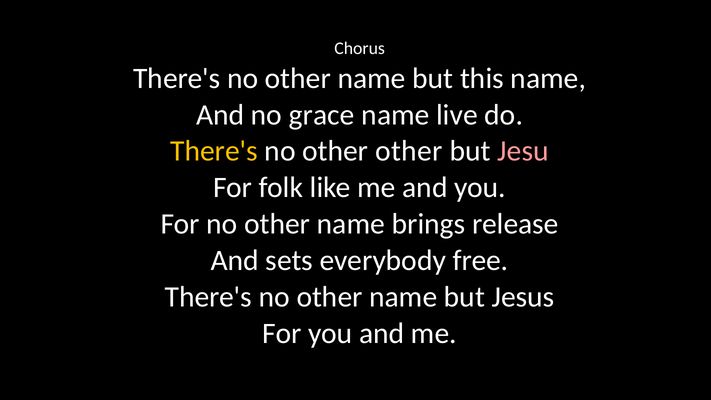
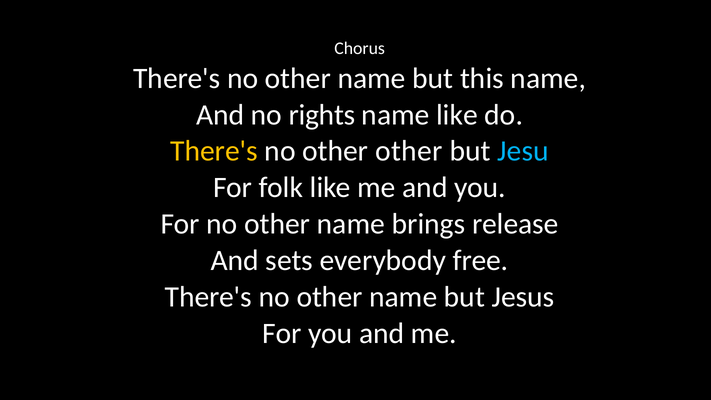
grace: grace -> rights (322, 115)
name live: live -> like (457, 115)
Jesu colour: pink -> light blue (523, 151)
